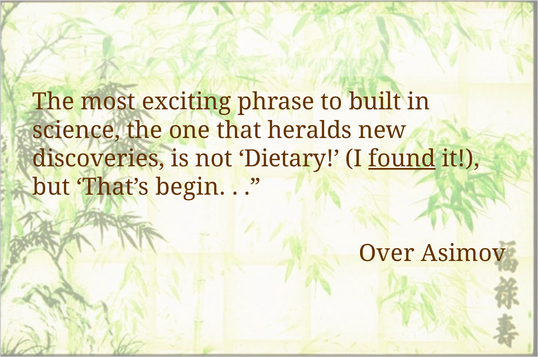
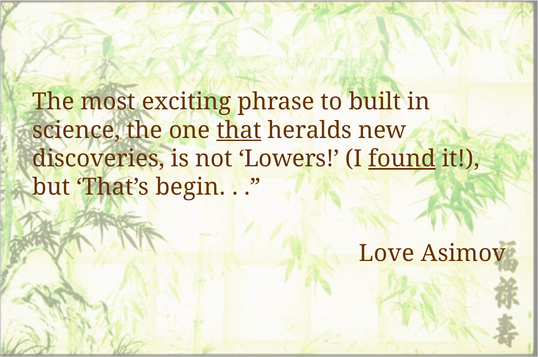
that underline: none -> present (239, 130)
Dietary: Dietary -> Lowers (289, 159)
Over: Over -> Love (387, 253)
